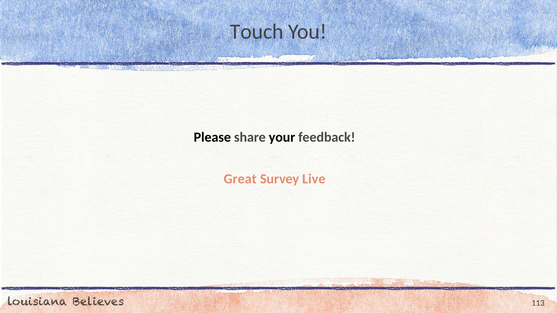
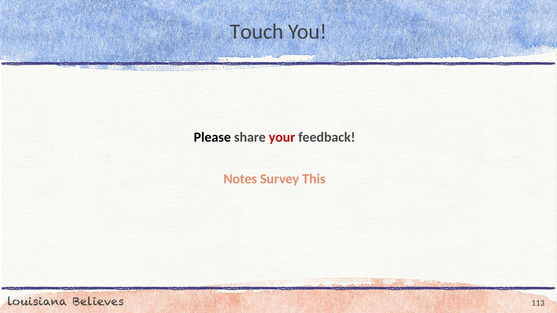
your colour: black -> red (282, 138)
Great: Great -> Notes (240, 179)
Live: Live -> This (314, 179)
